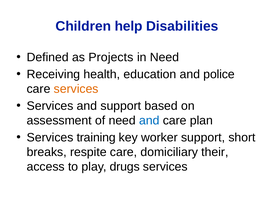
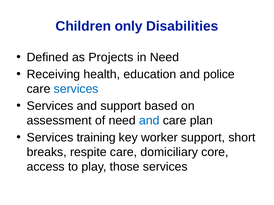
help: help -> only (129, 26)
services colour: orange -> blue (76, 89)
their: their -> core (215, 152)
drugs: drugs -> those (125, 167)
